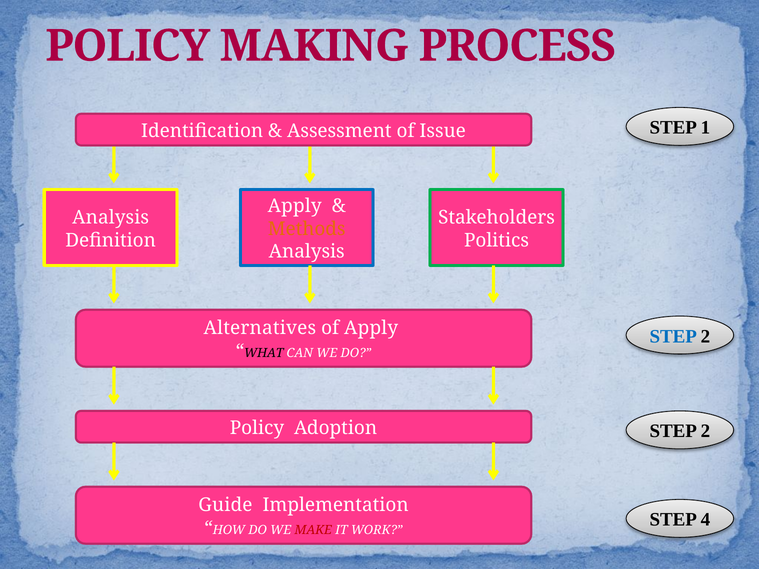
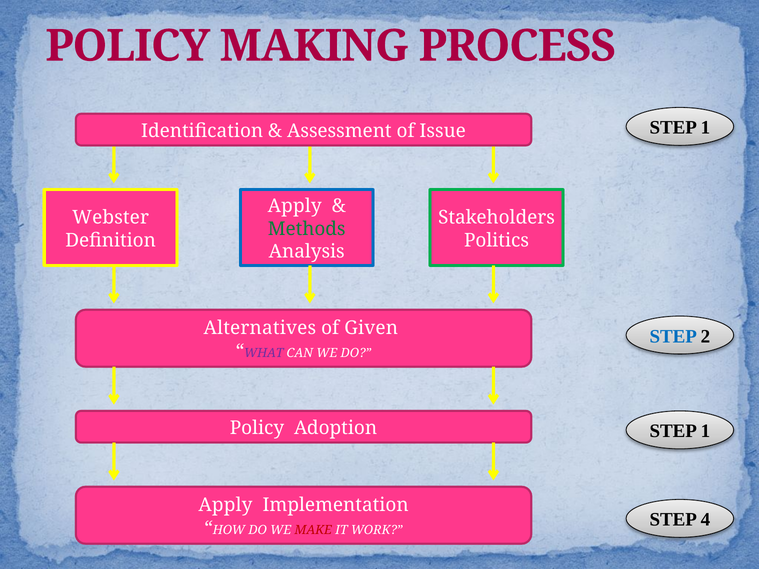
Analysis: Analysis -> Webster (111, 218)
Methods colour: orange -> green (307, 229)
of Apply: Apply -> Given (371, 328)
WHAT colour: black -> purple (264, 353)
2: 2 -> 1 (705, 431)
Guide: Guide -> Apply (225, 505)
